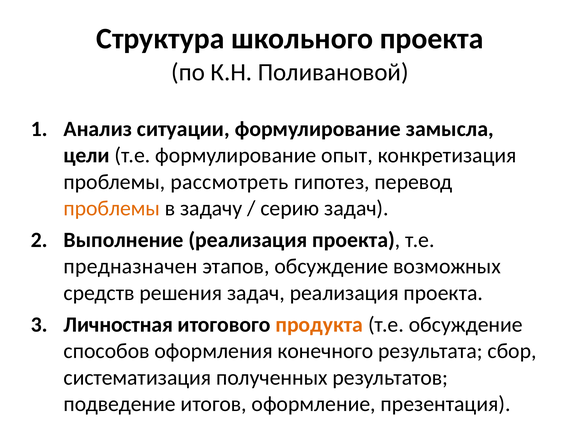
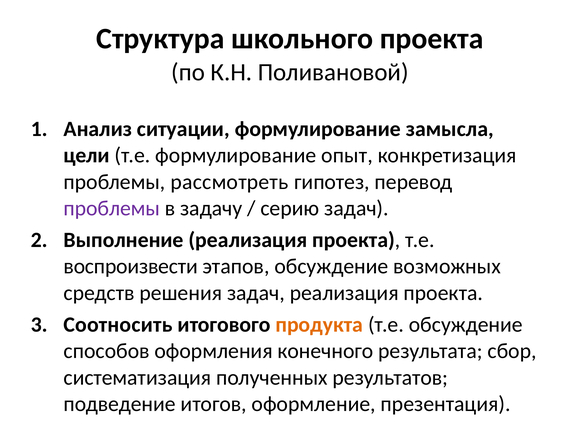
проблемы colour: orange -> purple (112, 208)
предназначен: предназначен -> воспроизвести (131, 266)
Личностная: Личностная -> Соотносить (118, 325)
